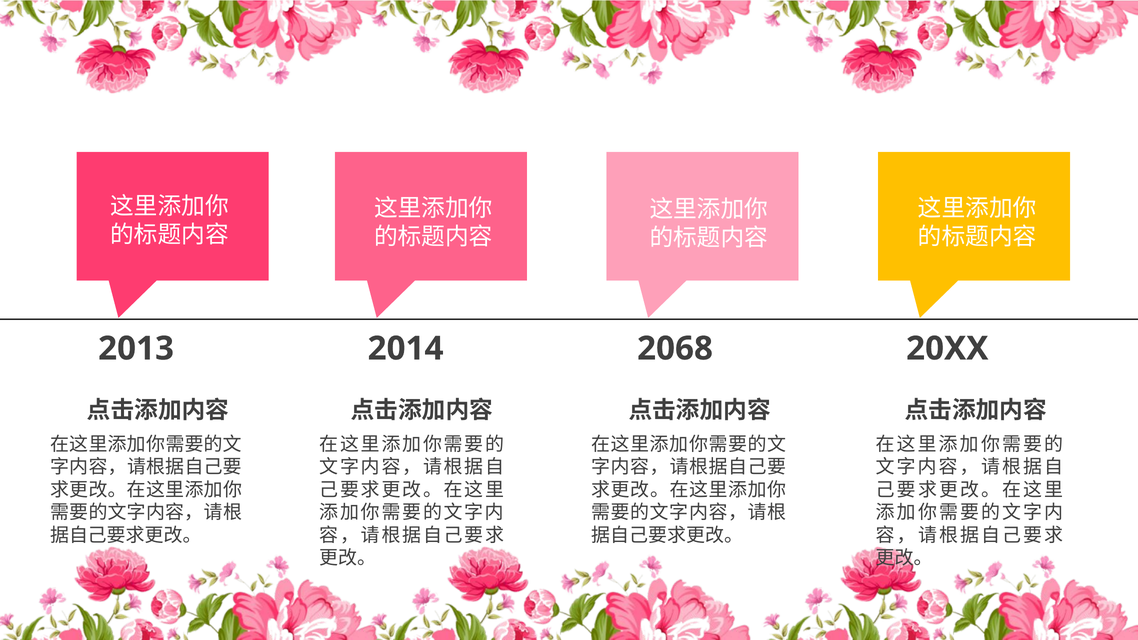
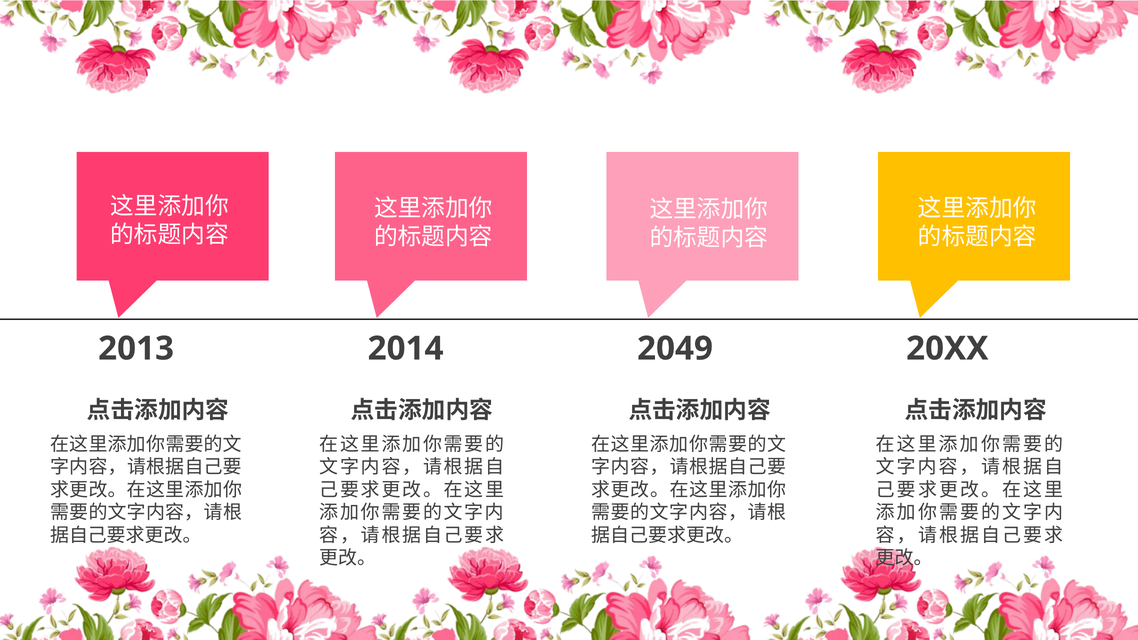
2068: 2068 -> 2049 (675, 349)
